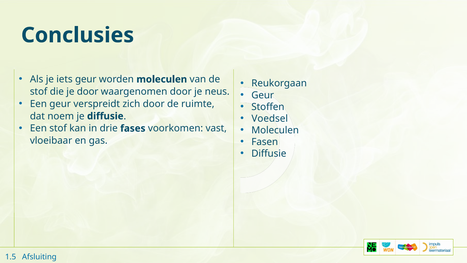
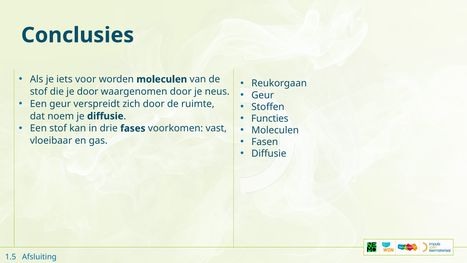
iets geur: geur -> voor (86, 79)
Voedsel: Voedsel -> Functies (270, 118)
